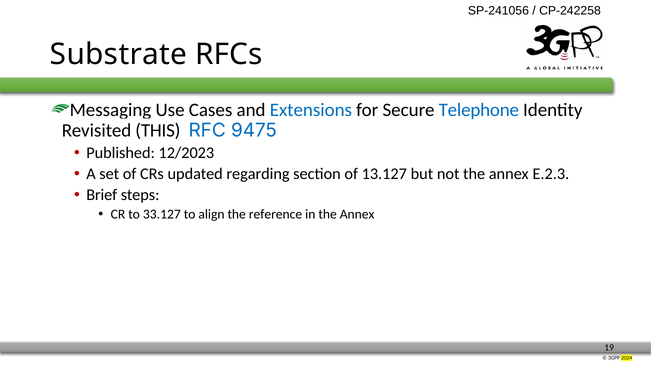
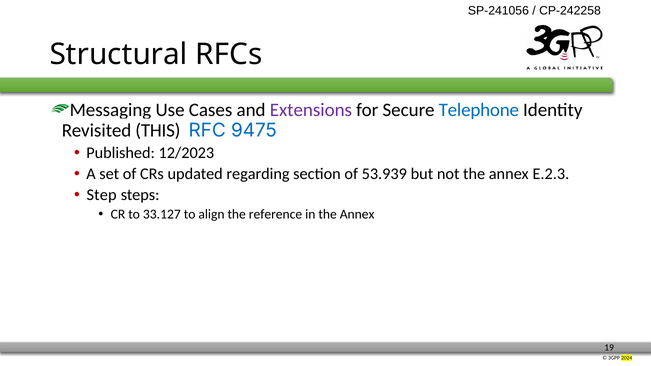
Substrate: Substrate -> Structural (119, 55)
Extensions colour: blue -> purple (311, 110)
13.127: 13.127 -> 53.939 (384, 174)
Brief: Brief -> Step (102, 195)
